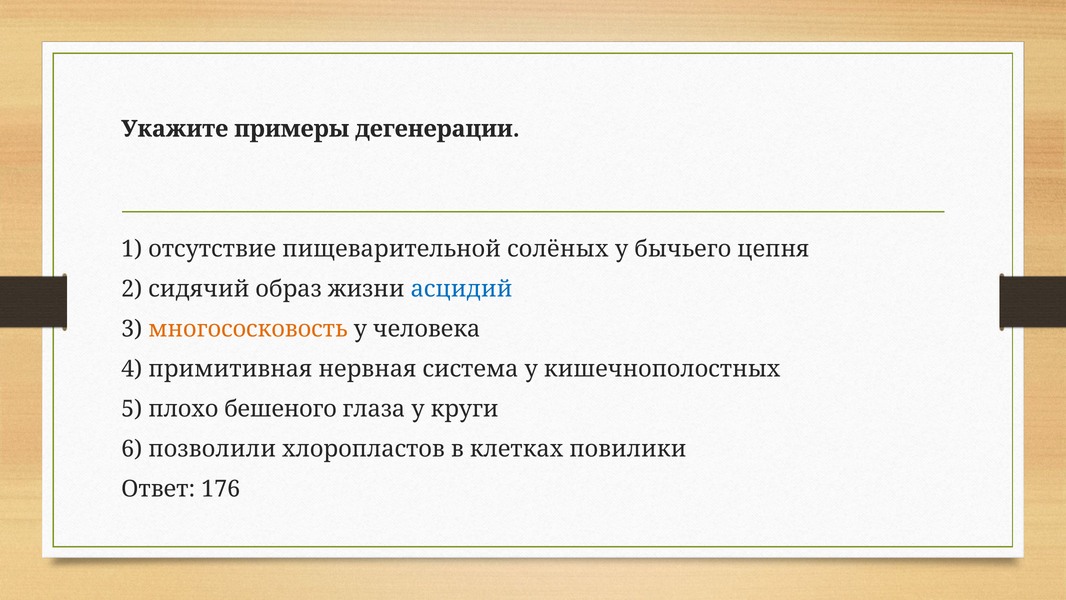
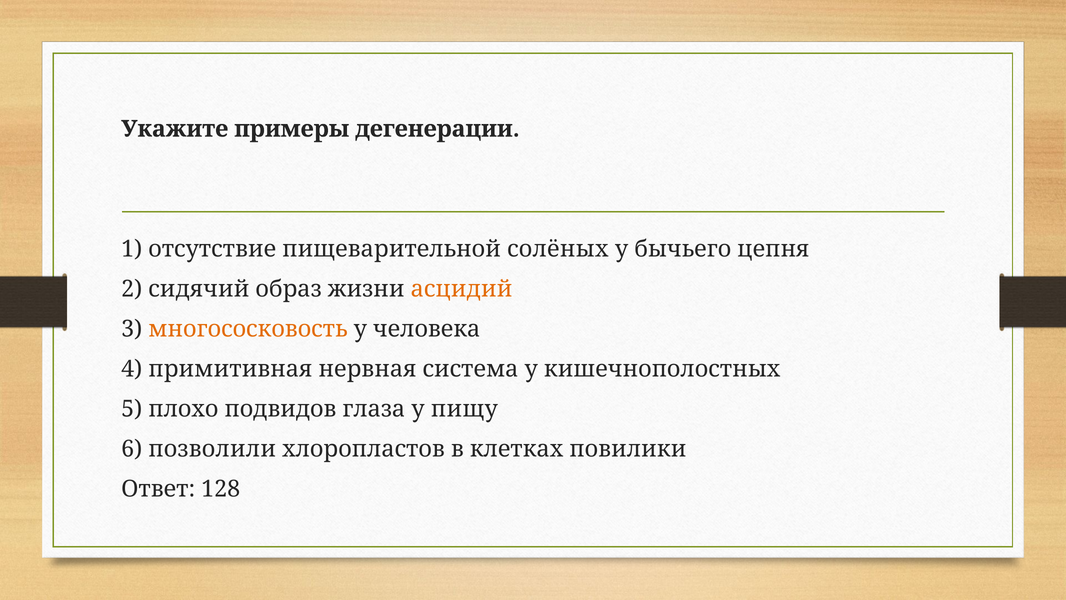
асцидий colour: blue -> orange (462, 289)
бешеного: бешеного -> подвидов (280, 409)
круги: круги -> пищу (464, 409)
176: 176 -> 128 (221, 489)
